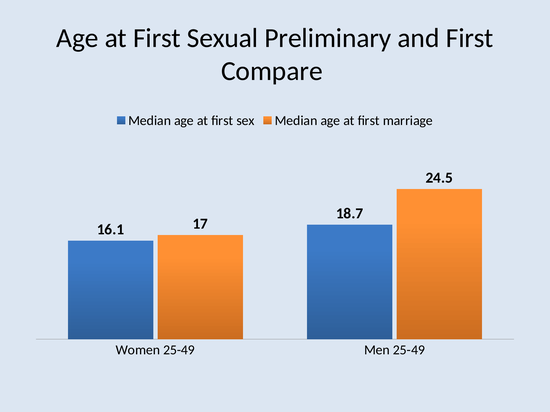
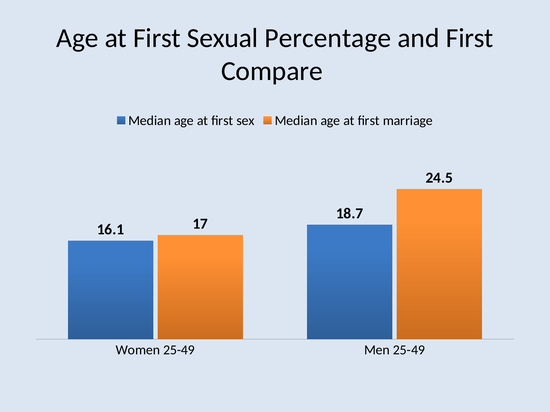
Preliminary: Preliminary -> Percentage (328, 38)
